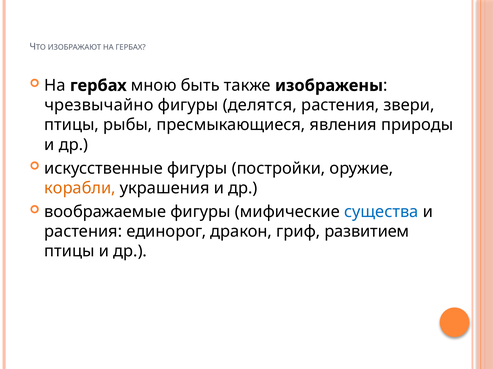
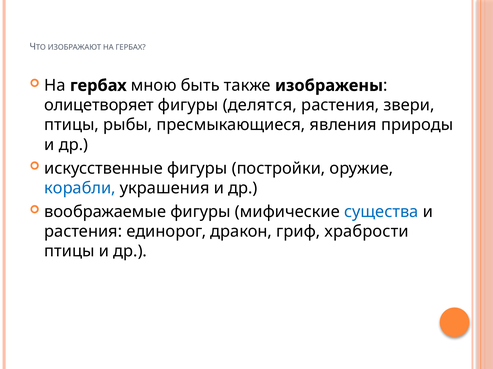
чрезвычайно: чрезвычайно -> олицетворяет (99, 105)
корабли colour: orange -> blue (80, 188)
развитием: развитием -> храбрости (367, 232)
